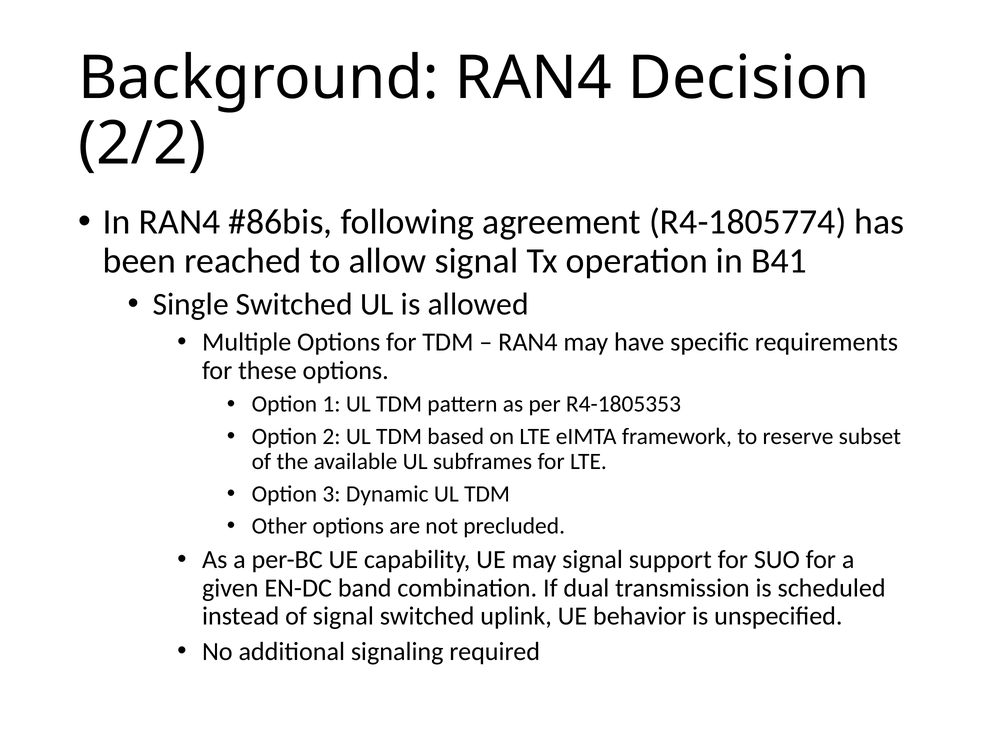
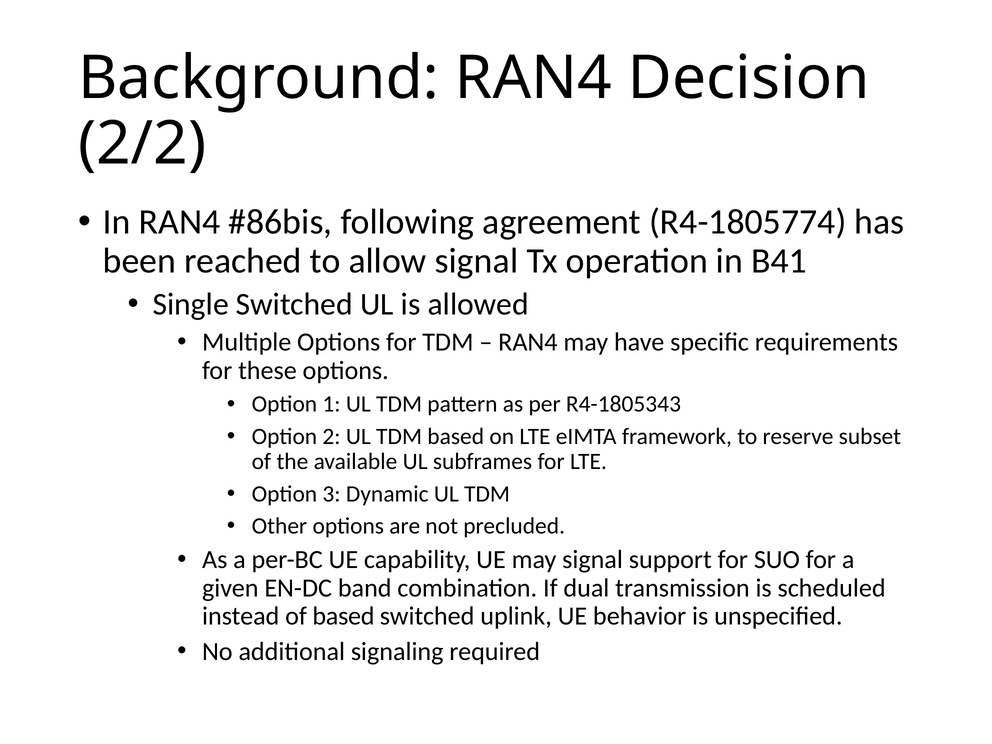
R4-1805353: R4-1805353 -> R4-1805343 (623, 404)
of signal: signal -> based (343, 616)
